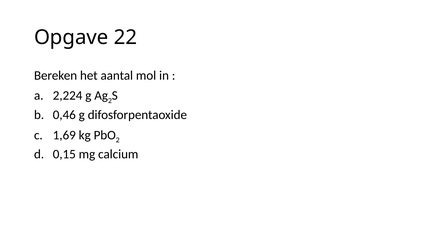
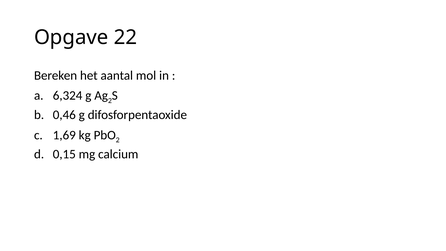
2,224: 2,224 -> 6,324 (68, 96)
